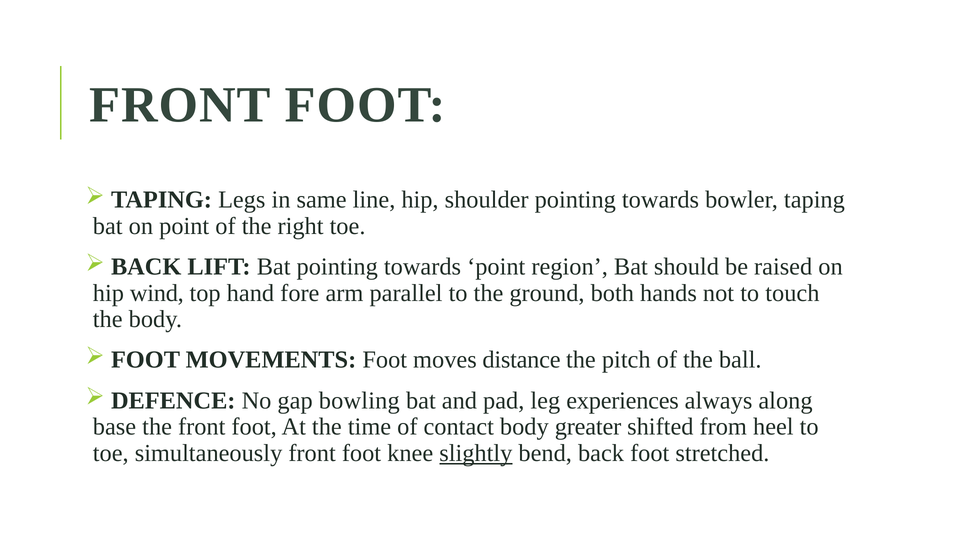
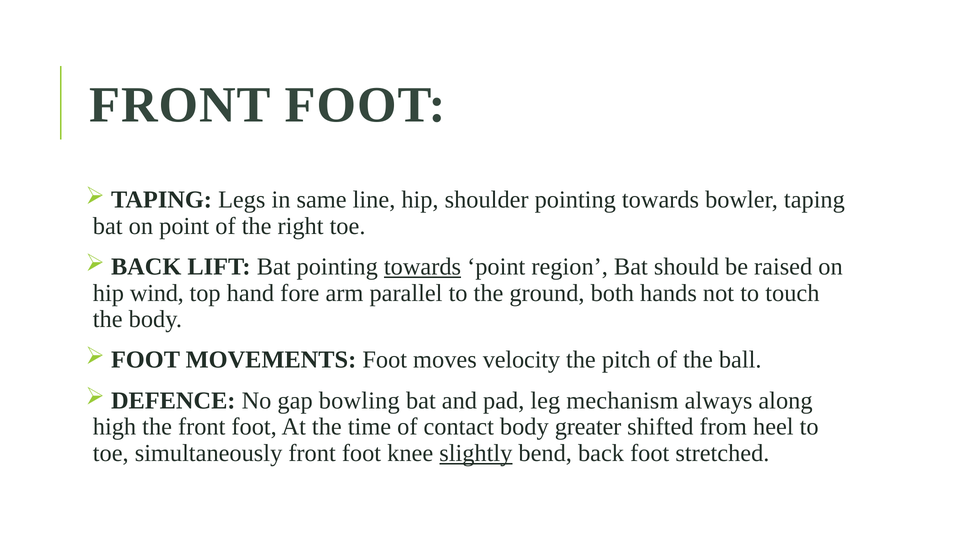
towards underline: none -> present (423, 266)
distance: distance -> velocity (521, 360)
experiences: experiences -> mechanism (622, 400)
base: base -> high (115, 426)
